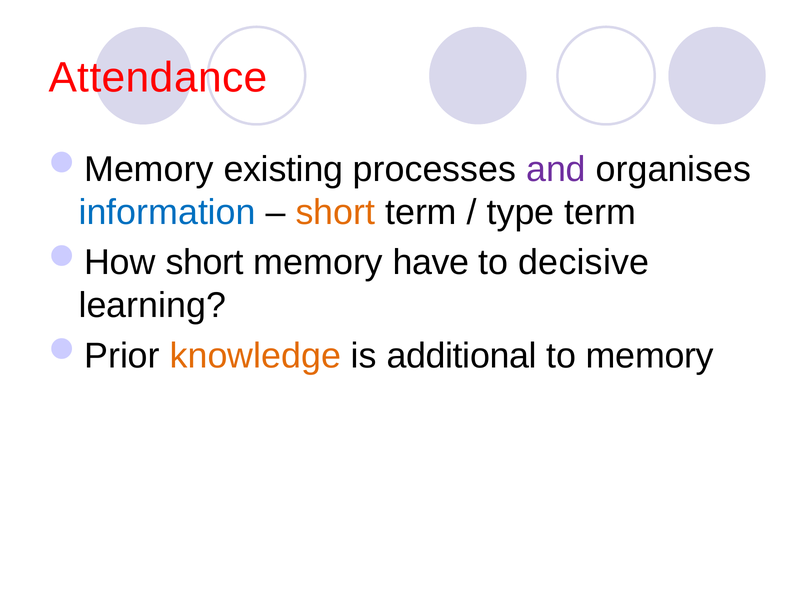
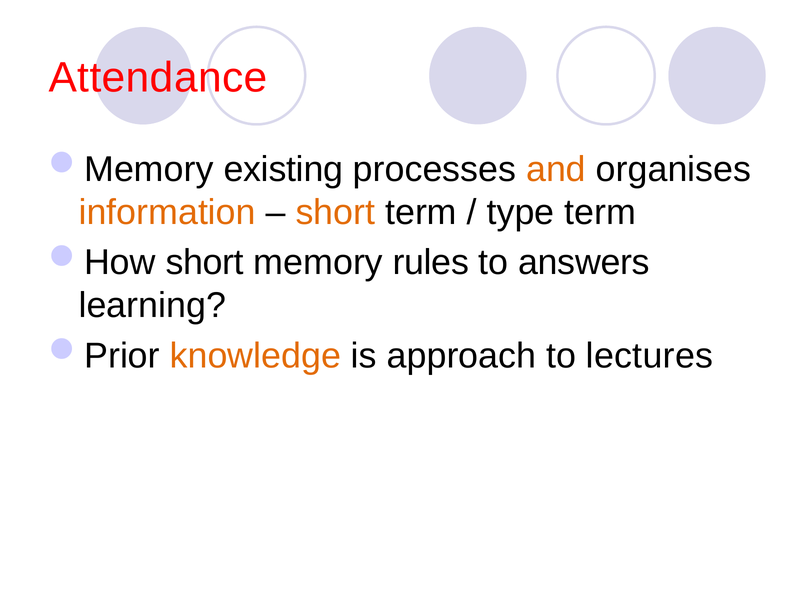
and colour: purple -> orange (556, 169)
information colour: blue -> orange (167, 212)
have: have -> rules (431, 262)
decisive: decisive -> answers (584, 262)
additional: additional -> approach (461, 355)
to memory: memory -> lectures (650, 355)
